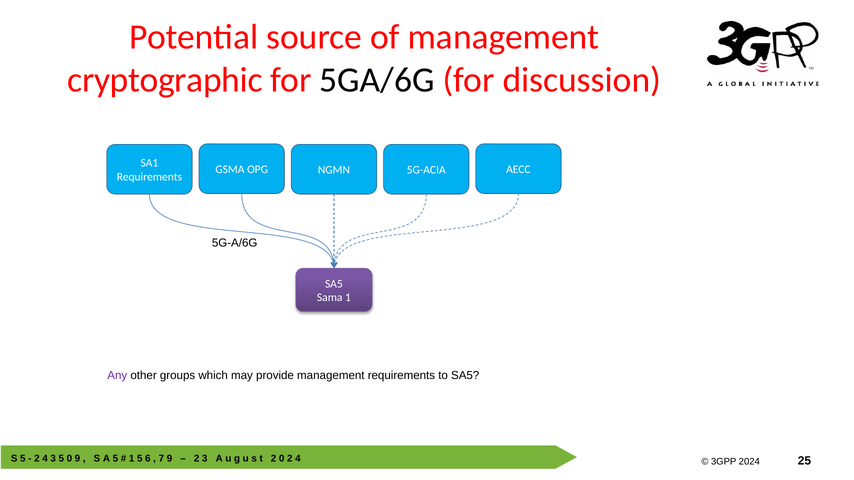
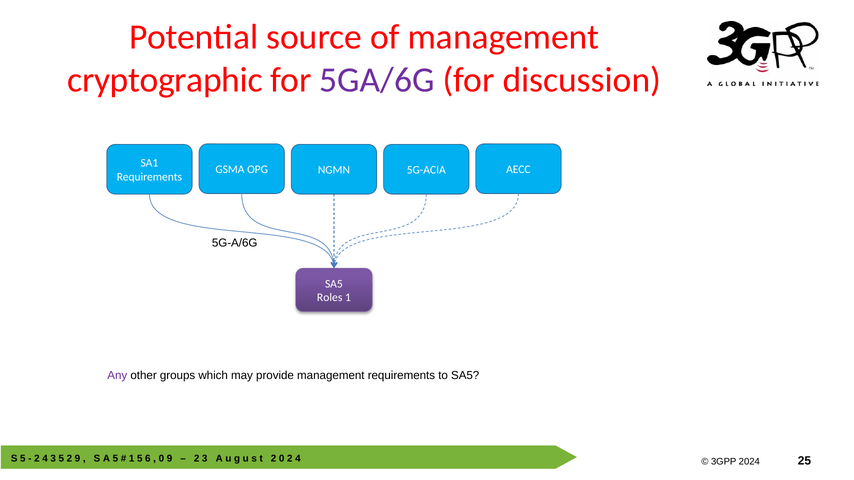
5GA/6G colour: black -> purple (377, 80)
Sama: Sama -> Roles (330, 298)
0: 0 -> 2 (69, 459)
7: 7 -> 0 (161, 459)
